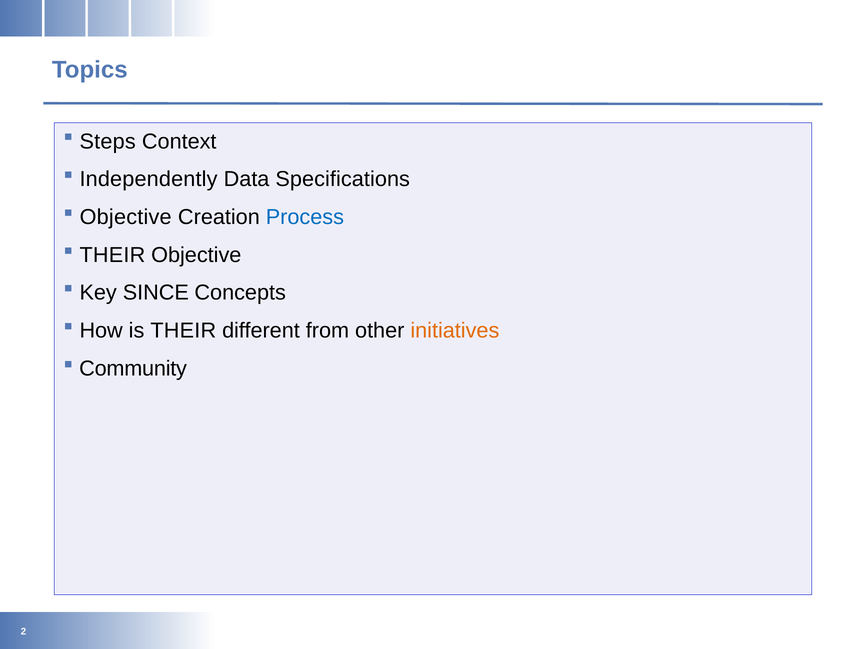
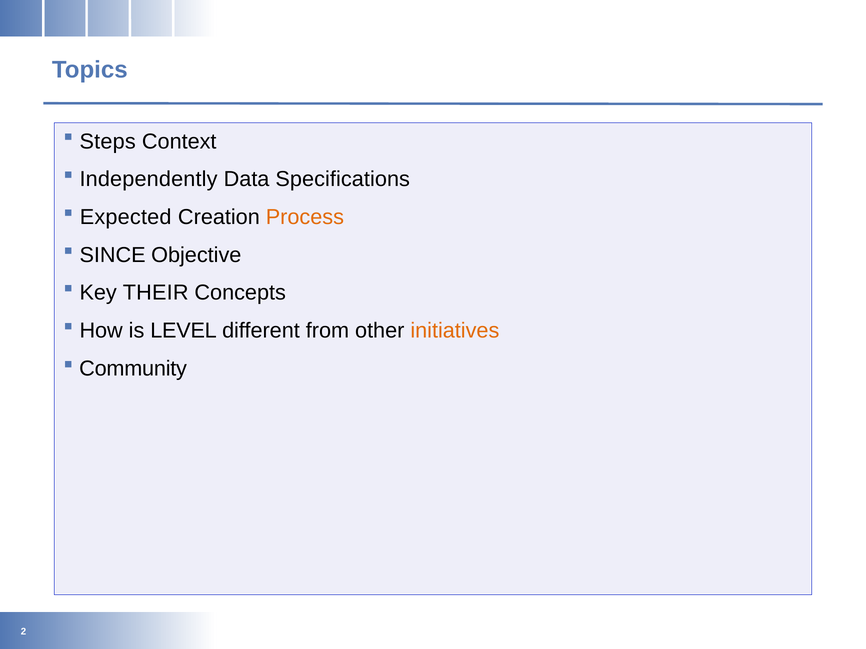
Objective: Objective -> Expected (126, 217)
Process colour: blue -> orange (305, 217)
THEIR: THEIR -> SINCE (113, 255)
SINCE: SINCE -> THEIR (156, 293)
is THEIR: THEIR -> LEVEL (184, 331)
